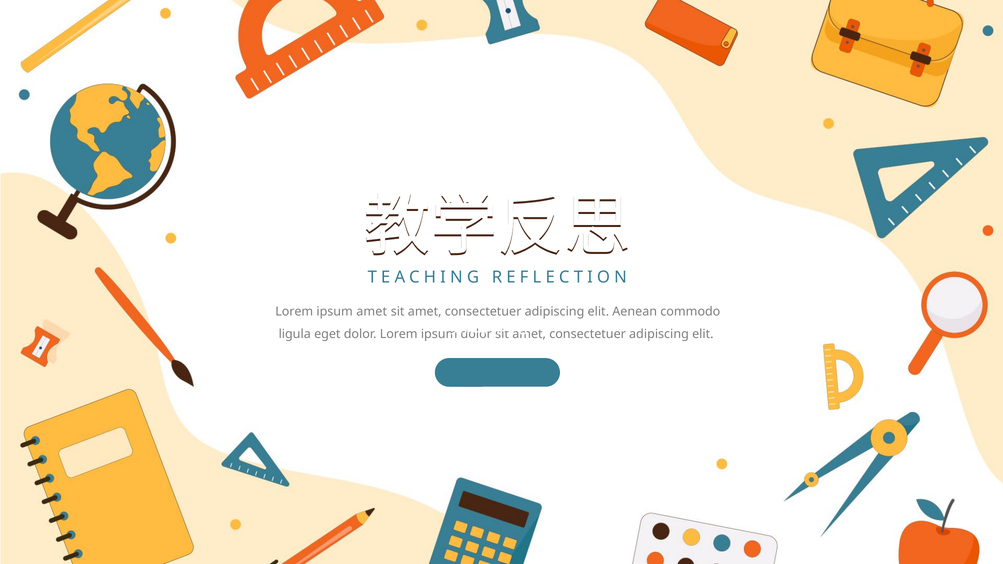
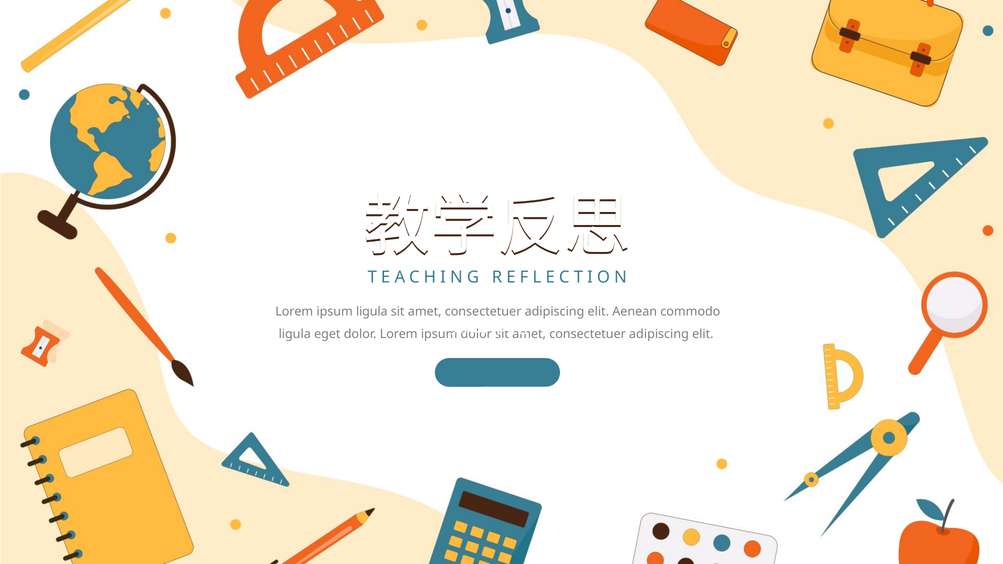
ipsum amet: amet -> ligula (372, 312)
